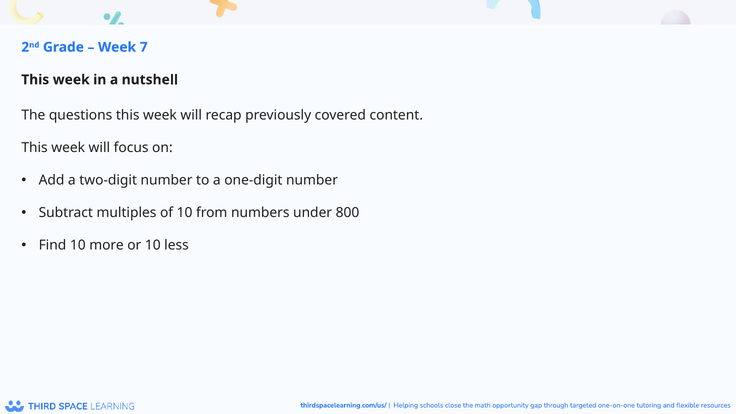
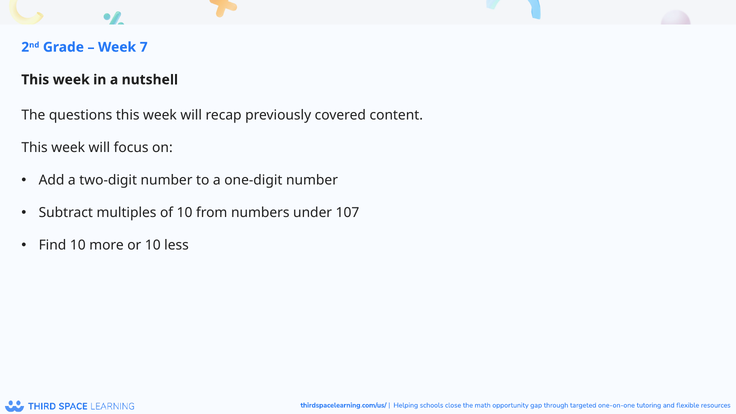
800: 800 -> 107 (347, 213)
